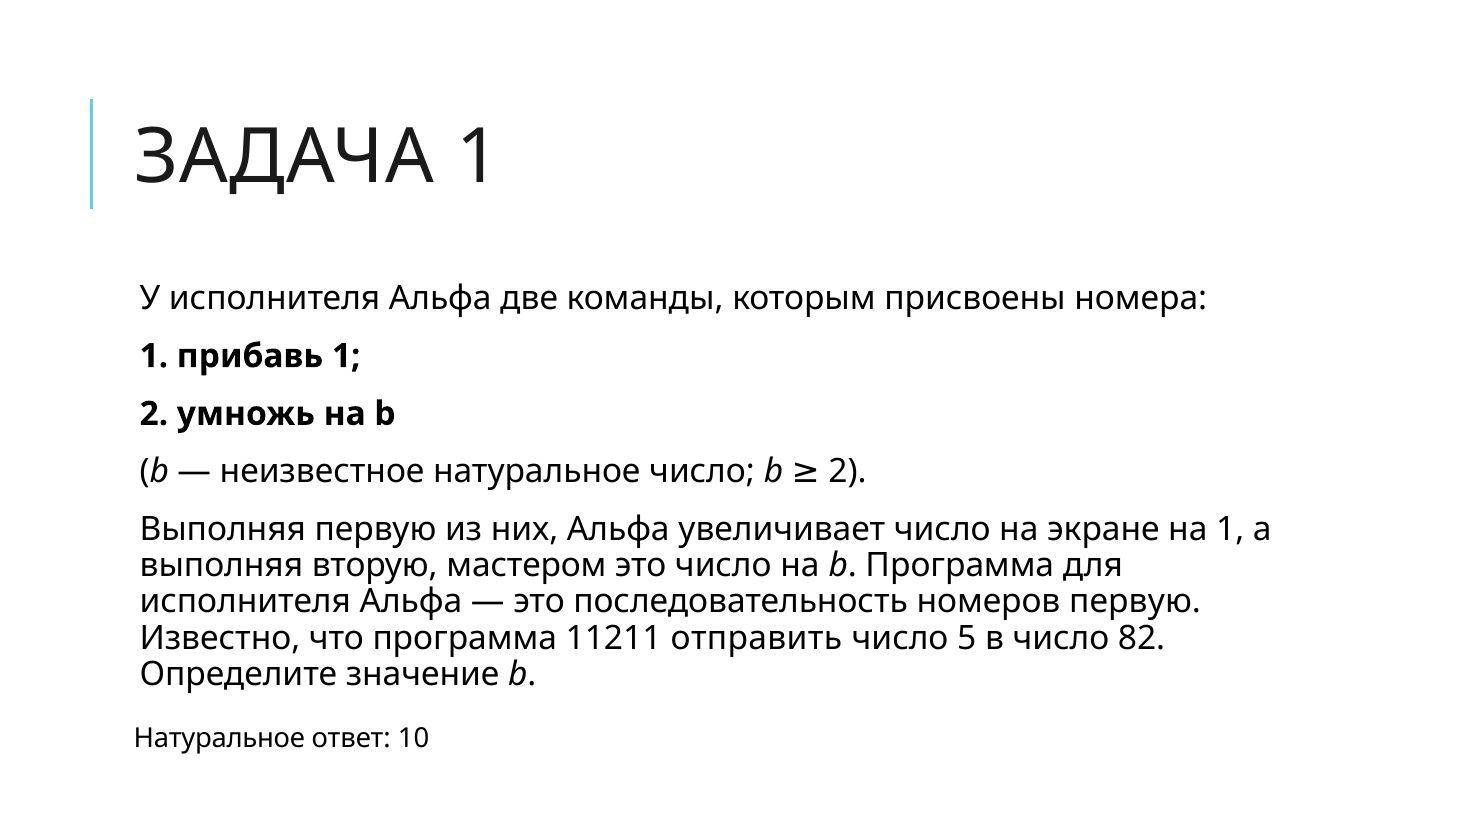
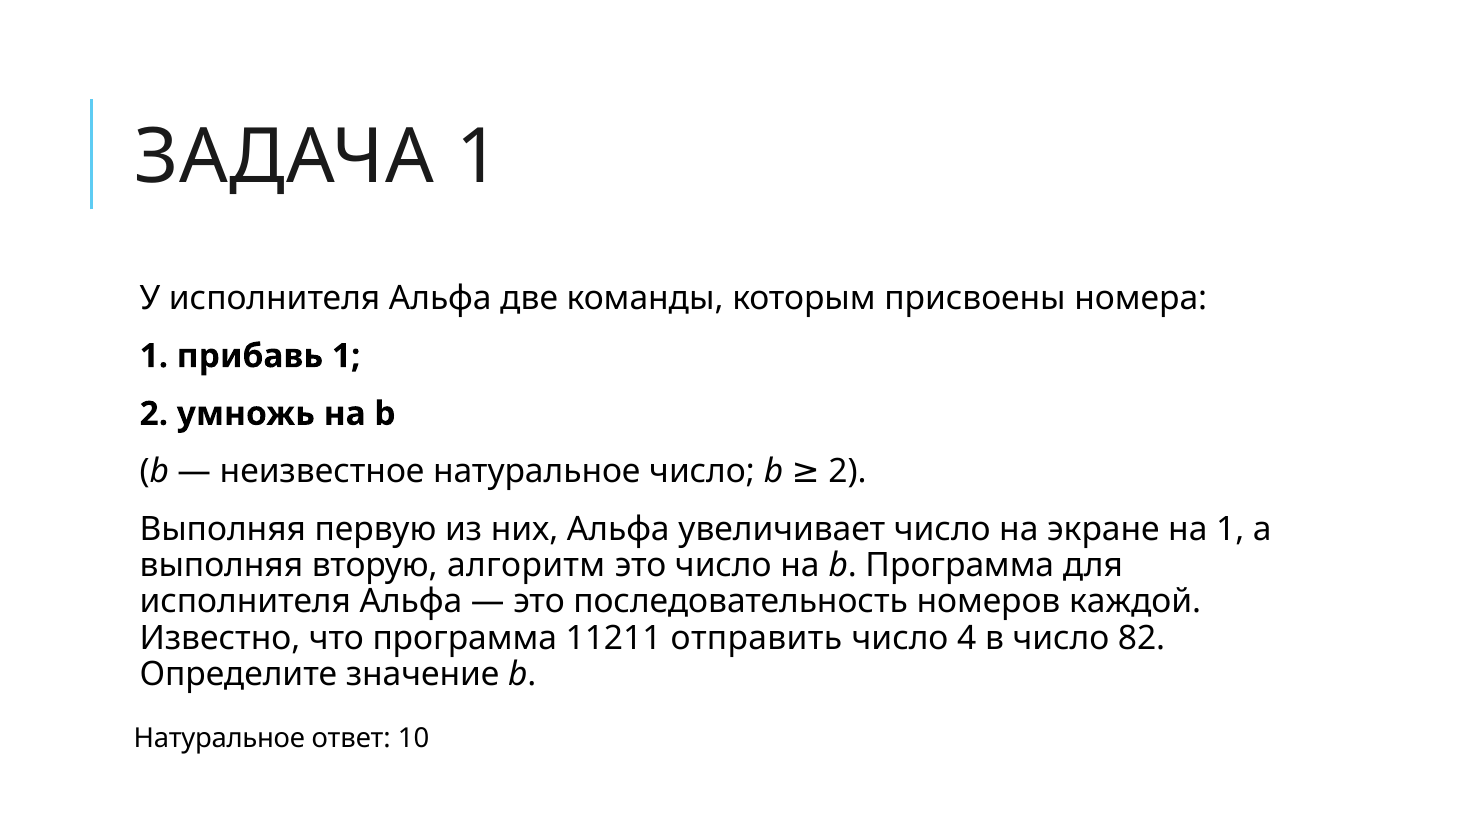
мастером: мастером -> алгоритм (526, 565)
номеров первую: первую -> каждой (1135, 601)
5: 5 -> 4 (967, 638)
